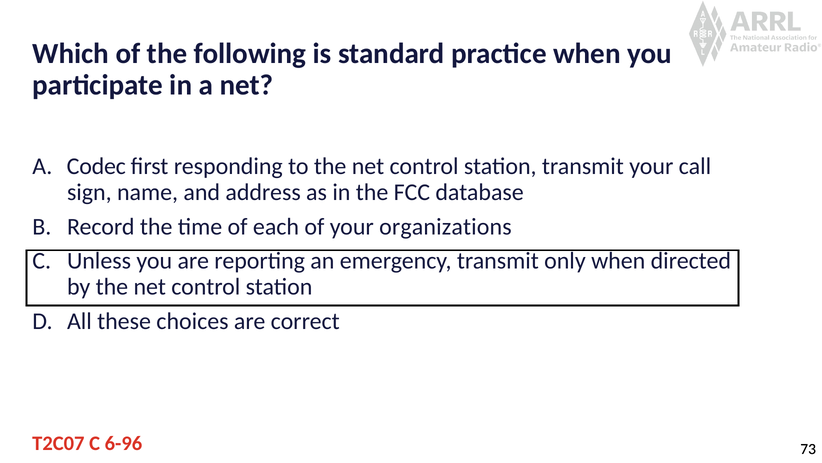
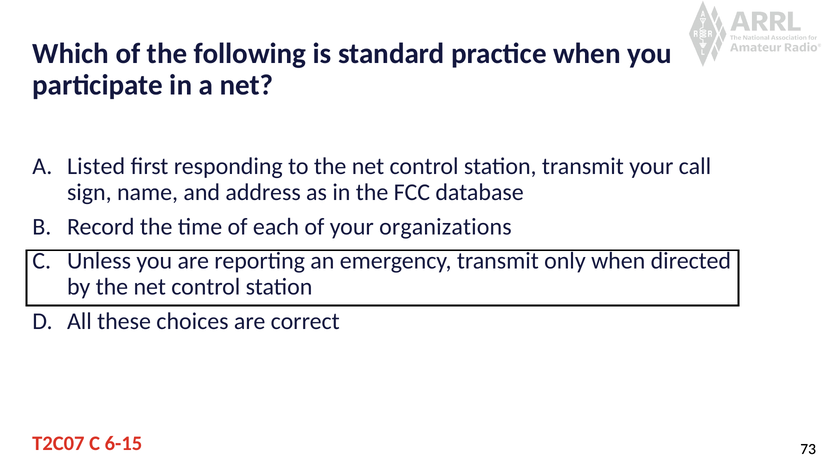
Codec: Codec -> Listed (96, 166)
6-96: 6-96 -> 6-15 (123, 443)
